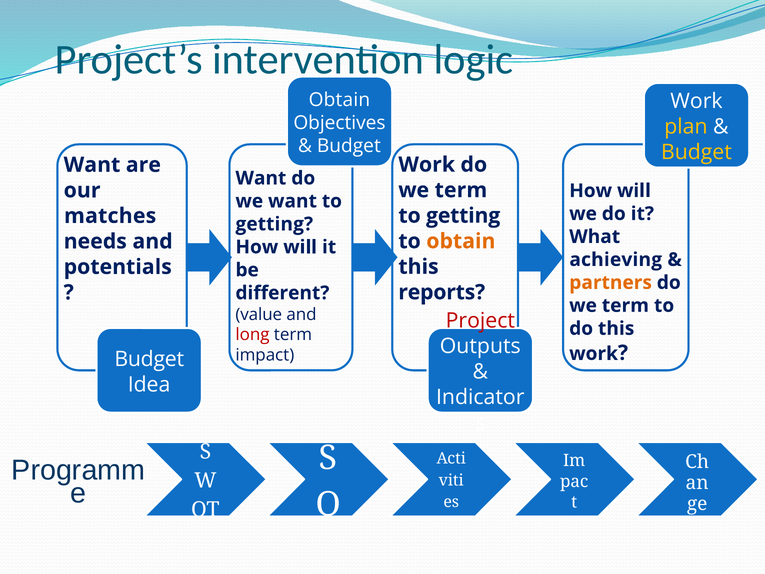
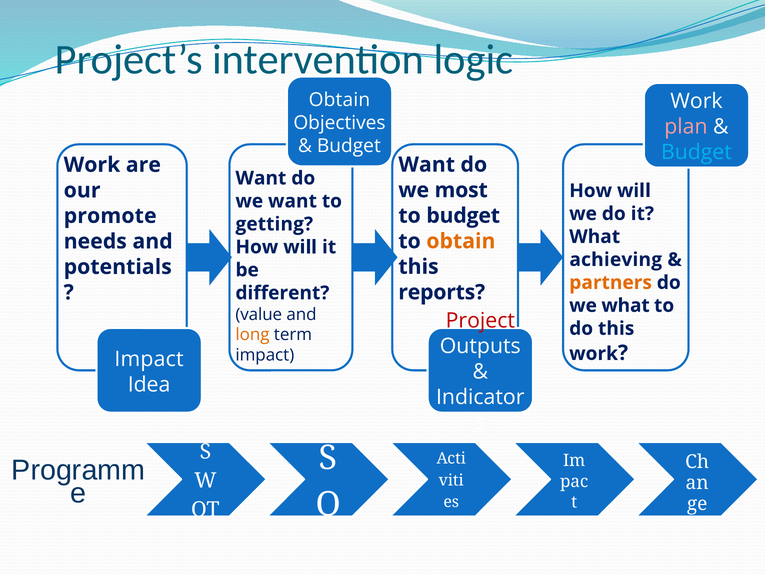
plan colour: yellow -> pink (686, 127)
Budget colour: yellow -> light blue (696, 152)
Work: Work -> Want (427, 165)
Want: Want -> Work (92, 165)
term: term -> most (461, 190)
getting: getting -> budget (463, 216)
matches: matches -> promote (110, 216)
term: term -> what (626, 305)
long colour: red -> orange (252, 335)
Budget: Budget -> Impact (149, 359)
